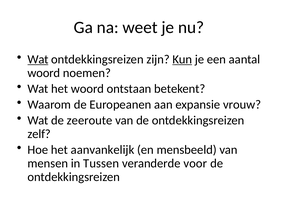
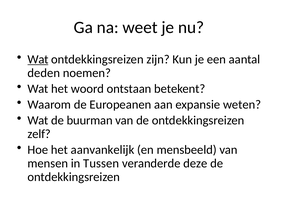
Kun underline: present -> none (182, 59)
woord: woord -> deden (44, 73)
vrouw: vrouw -> weten (242, 104)
zeeroute: zeeroute -> buurman (90, 120)
voor: voor -> deze (195, 163)
